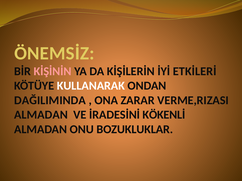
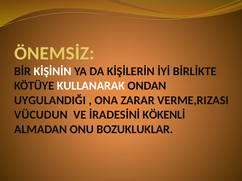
KİŞİNİN colour: pink -> white (53, 72)
ETKİLERİ: ETKİLERİ -> BİRLİKTE (195, 72)
DAĞILIMINDA: DAĞILIMINDA -> UYGULANDIĞI (50, 101)
ALMADAN: ALMADAN -> VÜCUDUN (41, 115)
